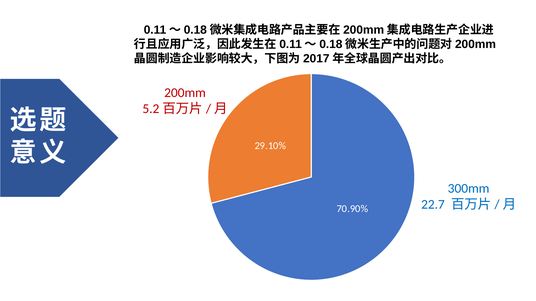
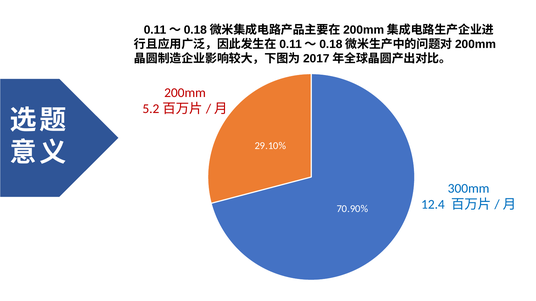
22.7: 22.7 -> 12.4 (433, 205)
